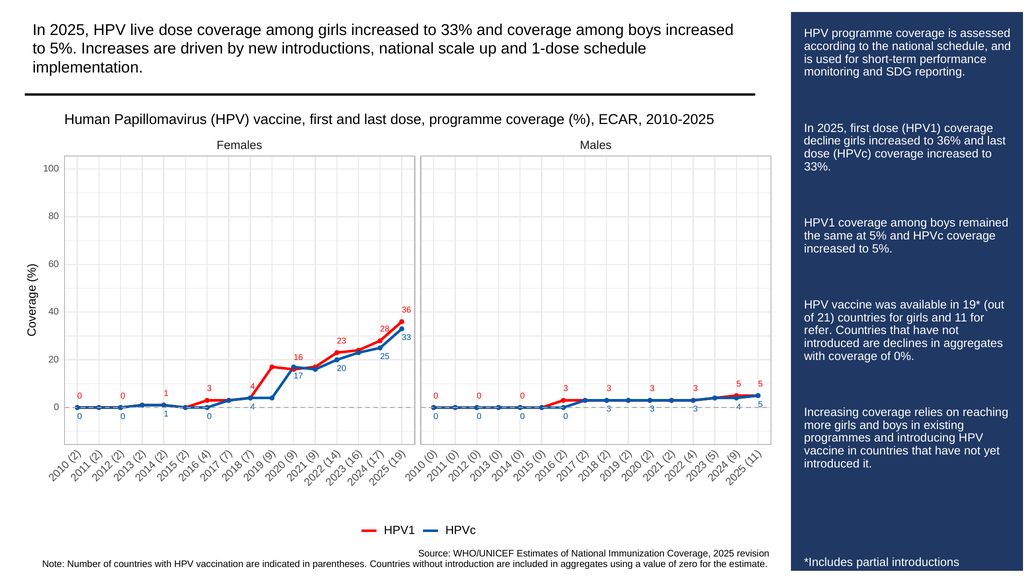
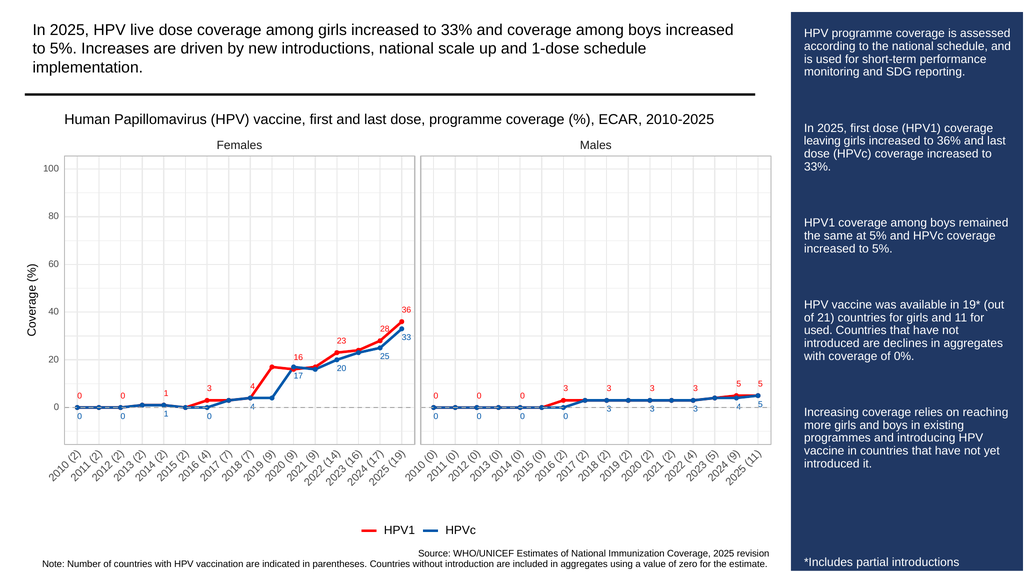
decline: decline -> leaving (822, 141)
refer: refer -> used (818, 330)
